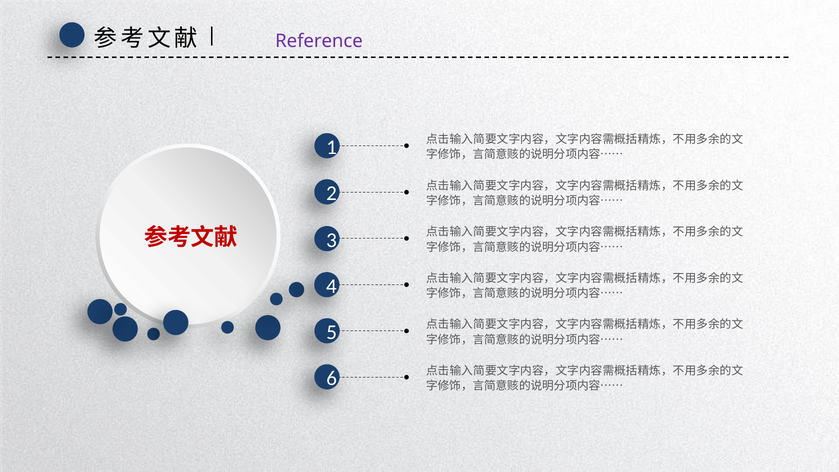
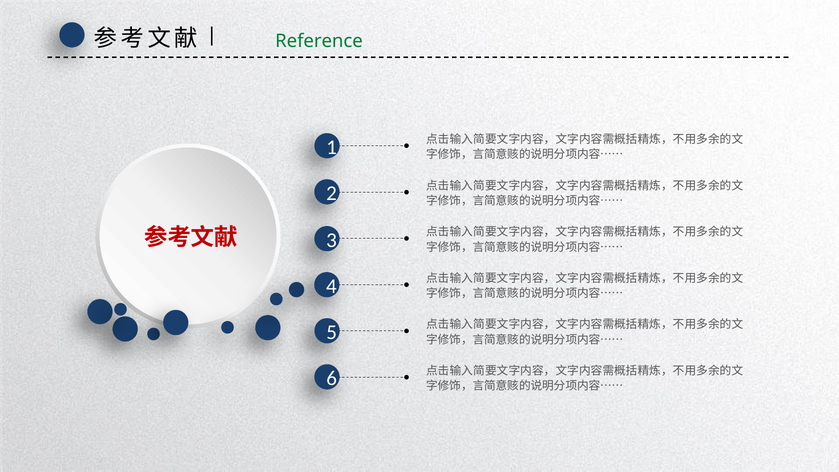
Reference colour: purple -> green (319, 41)
